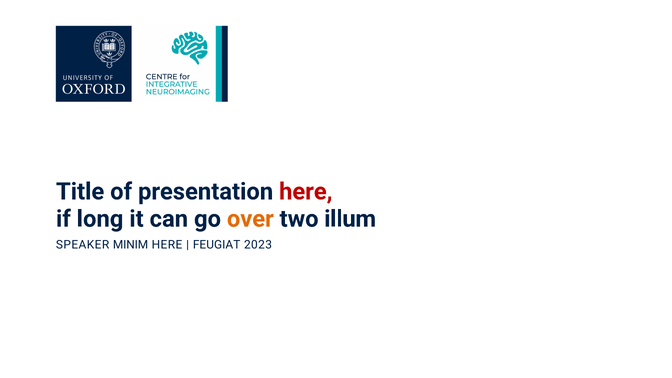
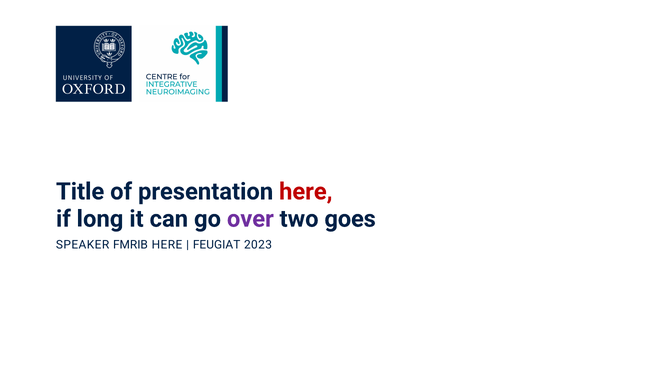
over colour: orange -> purple (250, 219)
illum: illum -> goes (350, 219)
MINIM: MINIM -> FMRIB (130, 245)
